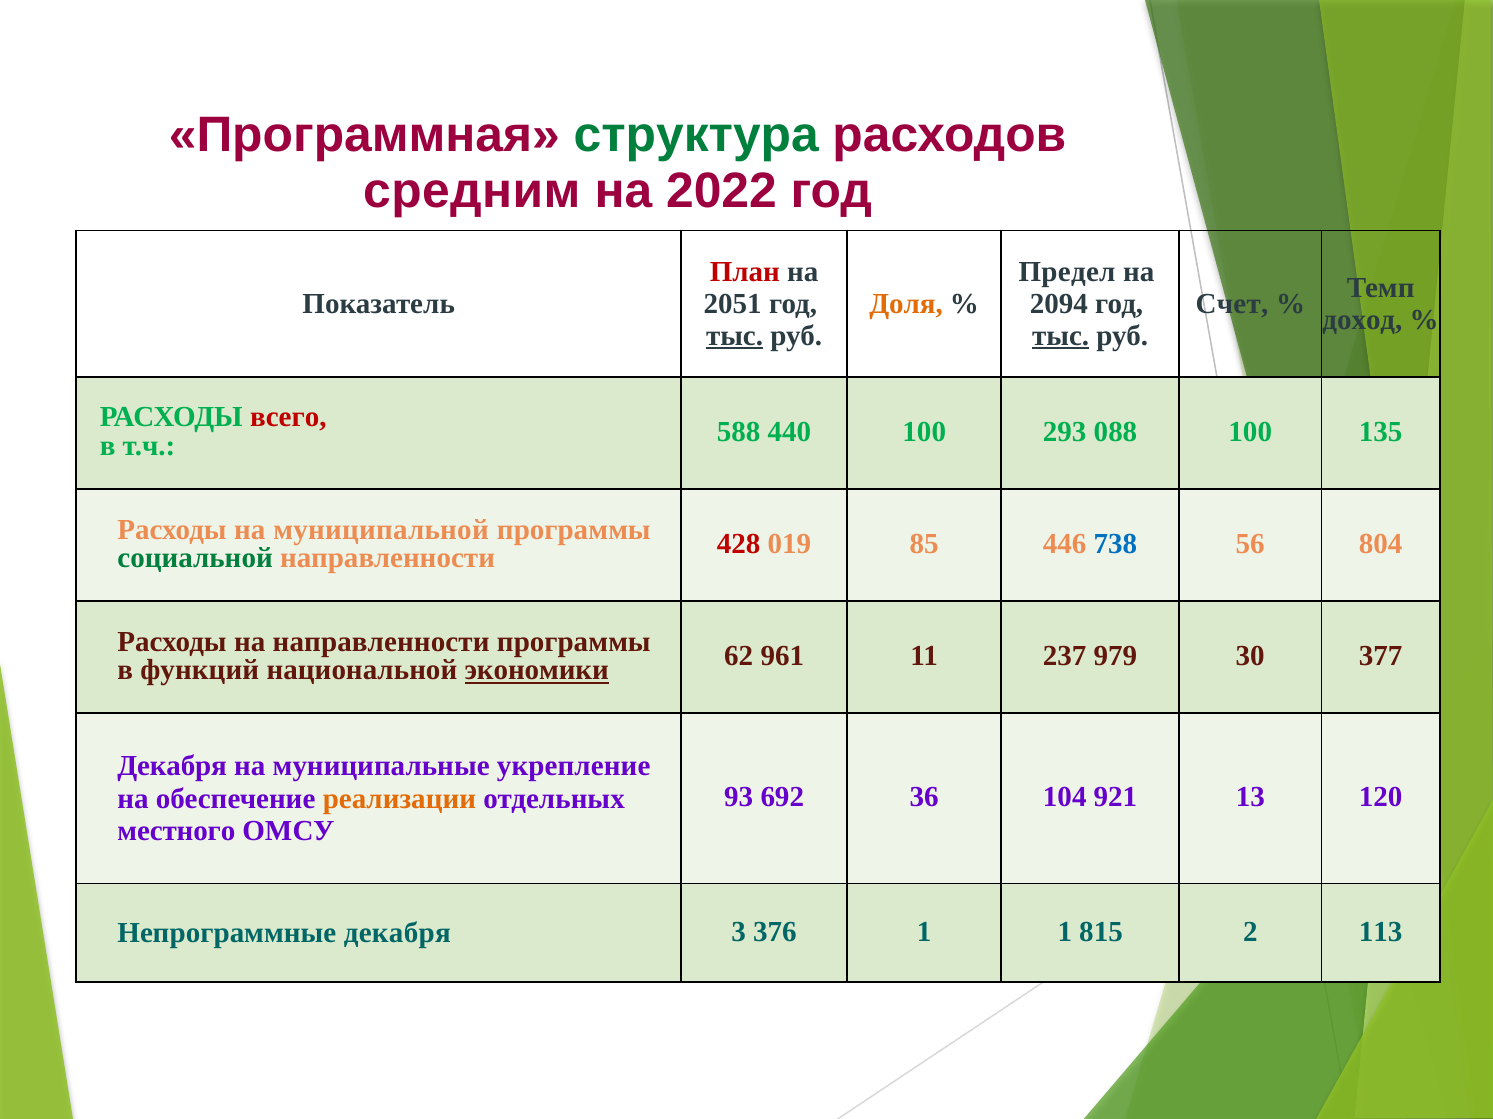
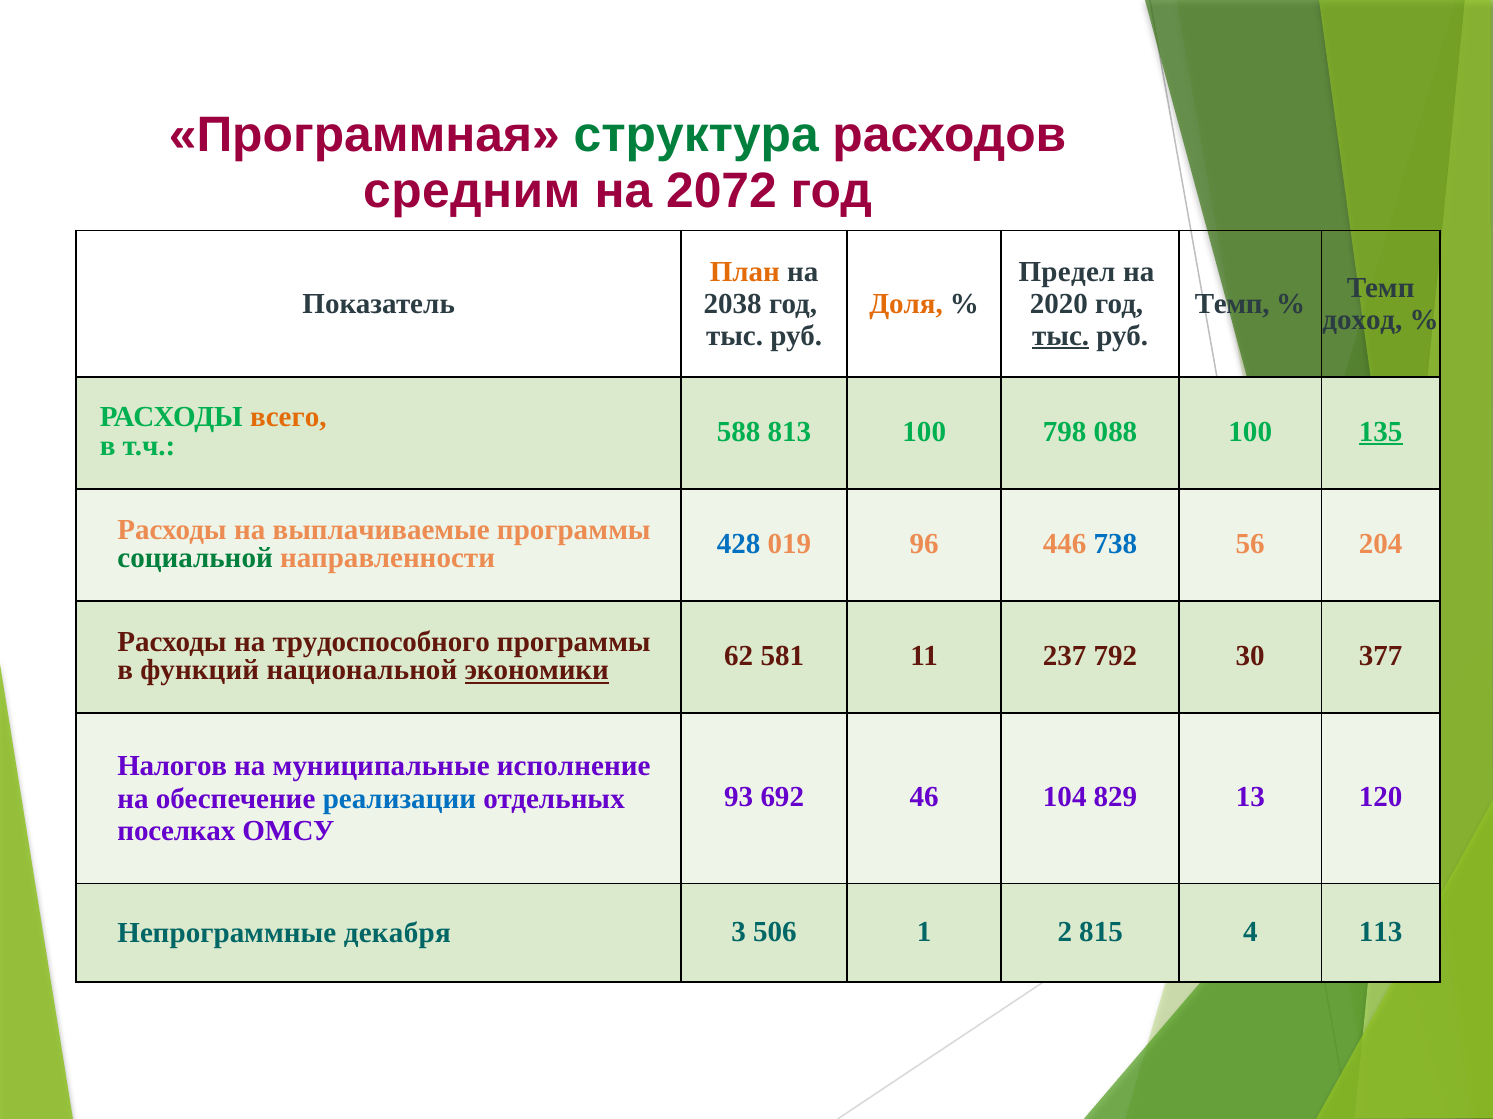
2022: 2022 -> 2072 (721, 191)
План colour: red -> orange (745, 272)
2051: 2051 -> 2038 (733, 304)
2094: 2094 -> 2020 (1059, 304)
Счет: Счет -> Темп (1232, 304)
тыс underline: present -> none (735, 336)
всего colour: red -> orange (288, 418)
440: 440 -> 813 (789, 432)
293: 293 -> 798 (1065, 432)
135 underline: none -> present (1381, 432)
муниципальной: муниципальной -> выплачиваемые (381, 530)
428 colour: red -> blue (739, 544)
85: 85 -> 96 (924, 544)
804: 804 -> 204 (1381, 544)
на направленности: направленности -> трудоспособного (381, 642)
961: 961 -> 581 (782, 656)
979: 979 -> 792 (1115, 656)
Декабря: Декабря -> Налогов (172, 767)
укрепление: укрепление -> исполнение (574, 767)
36: 36 -> 46 (924, 798)
921: 921 -> 829 (1115, 798)
реализации colour: orange -> blue (399, 799)
местного: местного -> поселках (176, 831)
376: 376 -> 506 (775, 933)
1 1: 1 -> 2 (1065, 933)
2: 2 -> 4 (1250, 933)
